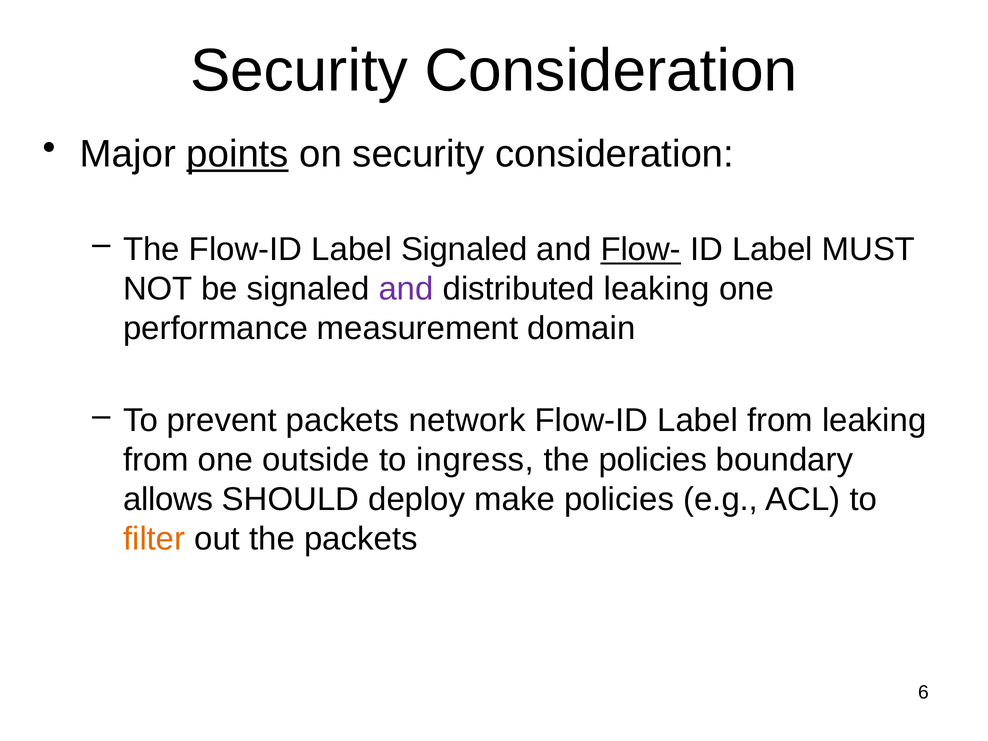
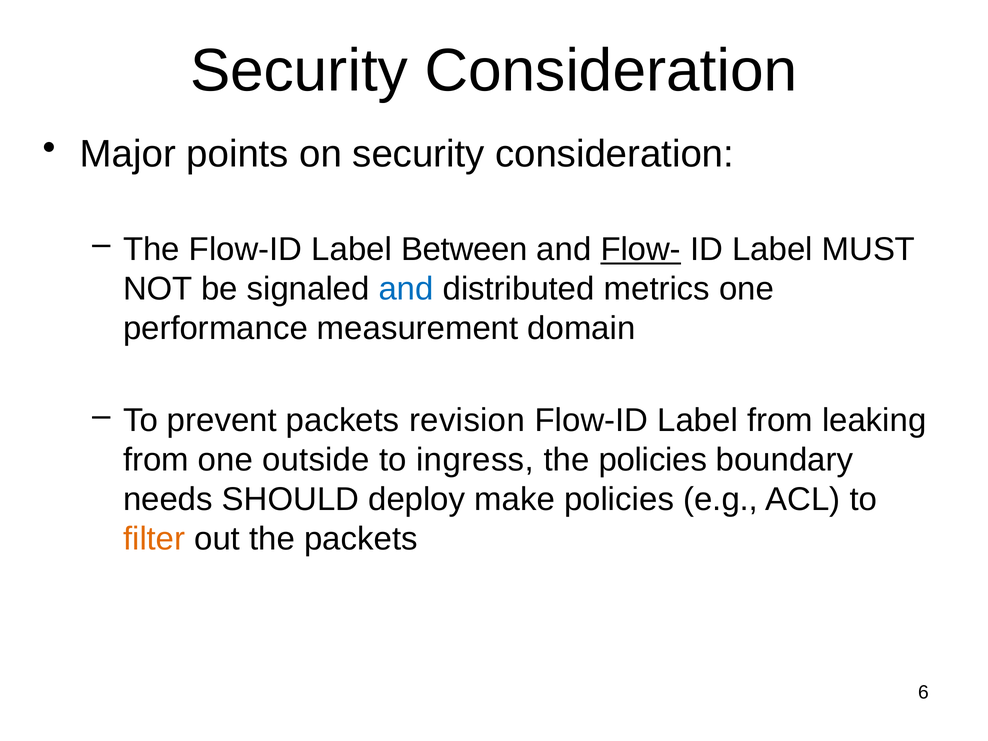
points underline: present -> none (238, 154)
Label Signaled: Signaled -> Between (464, 249)
and colour: purple -> blue (406, 289)
distributed leaking: leaking -> metrics (657, 289)
network: network -> revision (467, 421)
allows: allows -> needs (168, 500)
